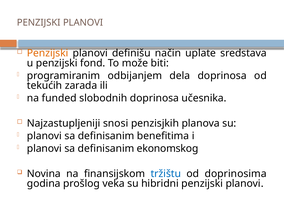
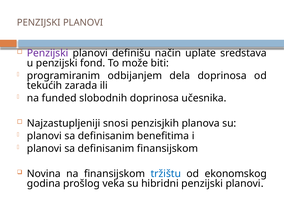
Penzijski colour: orange -> purple (48, 53)
definisanim ekonomskog: ekonomskog -> finansijskom (168, 149)
doprinosima: doprinosima -> ekonomskog (236, 174)
